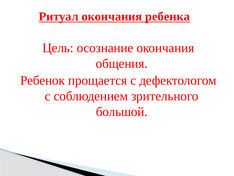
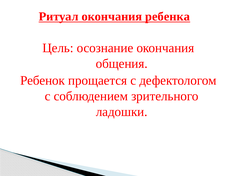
большой: большой -> ладошки (122, 111)
